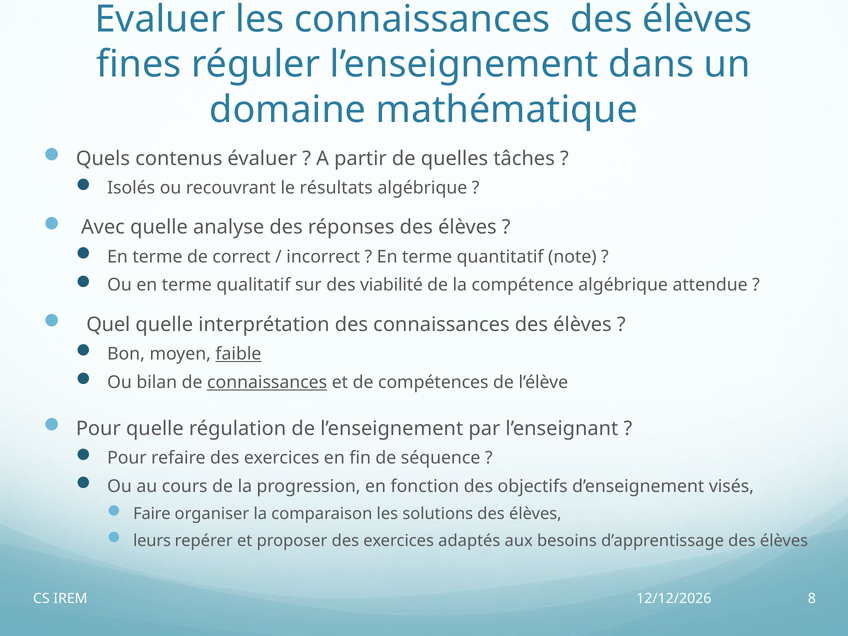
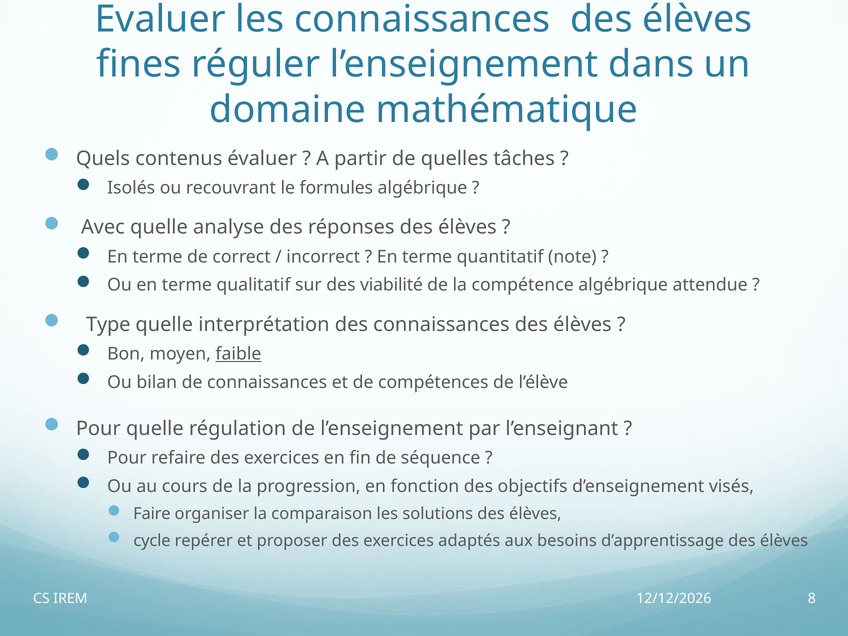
résultats: résultats -> formules (336, 188)
Quel: Quel -> Type (108, 324)
connaissances underline: present -> none (267, 382)
leurs: leurs -> cycle (152, 541)
